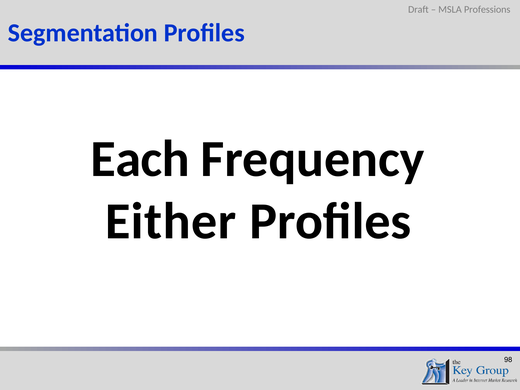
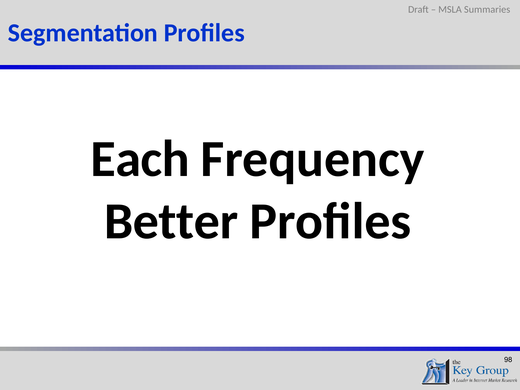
Professions: Professions -> Summaries (487, 9)
Either: Either -> Better (171, 221)
